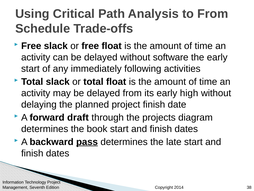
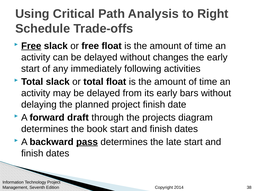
to From: From -> Right (213, 14)
Free underline: none -> present (31, 46)
software: software -> changes (171, 57)
high: high -> bars (189, 93)
